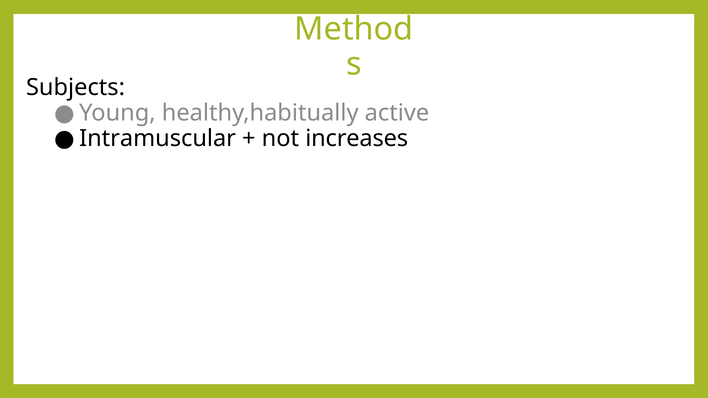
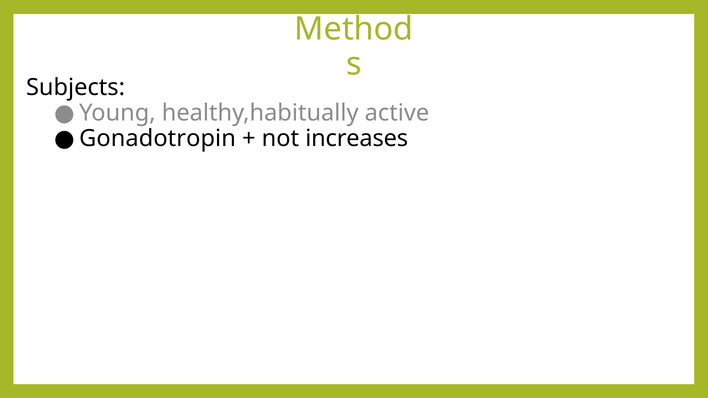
Intramuscular: Intramuscular -> Gonadotropin (158, 138)
